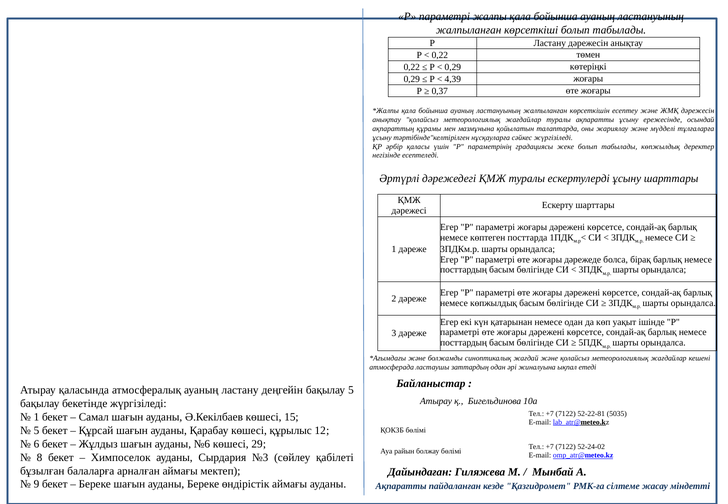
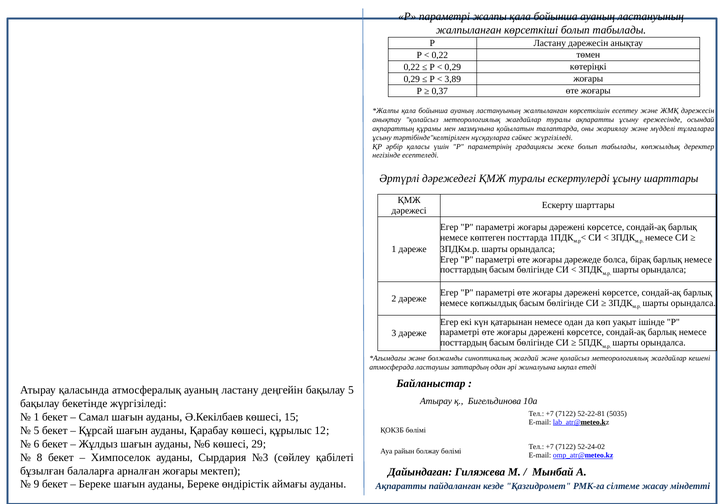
4,39: 4,39 -> 3,89 (453, 79)
арналған аймағы: аймағы -> жоғары (180, 471)
